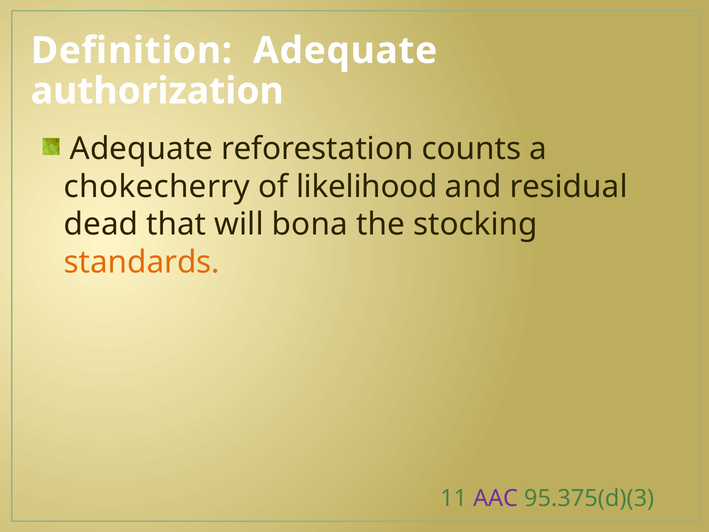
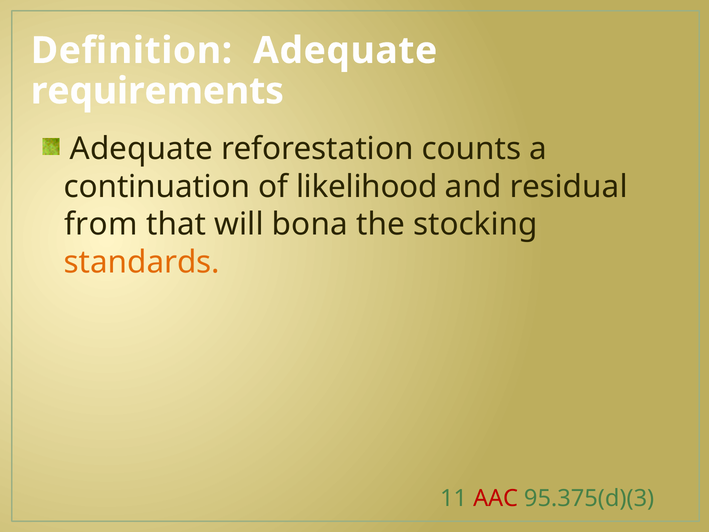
authorization: authorization -> requirements (157, 91)
chokecherry: chokecherry -> continuation (157, 187)
dead: dead -> from (101, 224)
AAC colour: purple -> red (496, 498)
